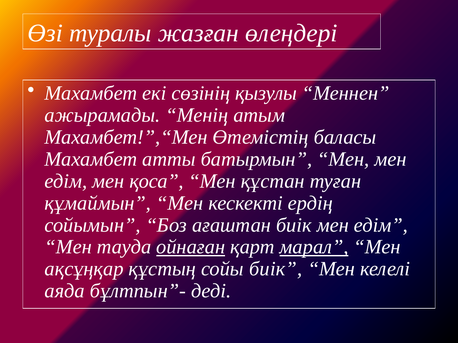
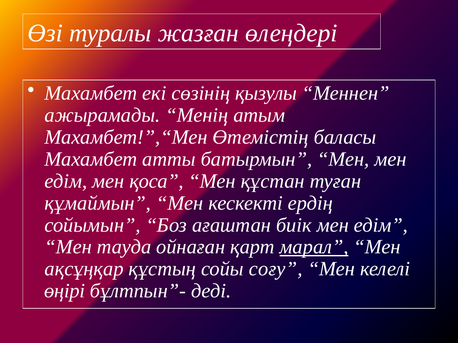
ойнаған underline: present -> none (191, 247)
сойы биік: биік -> соғу (276, 269)
аяда: аяда -> өңірі (65, 291)
